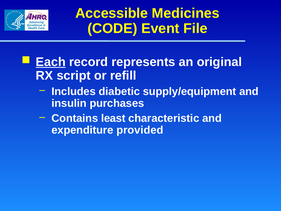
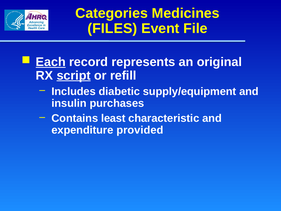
Accessible: Accessible -> Categories (112, 13)
CODE: CODE -> FILES (112, 28)
script underline: none -> present (74, 75)
